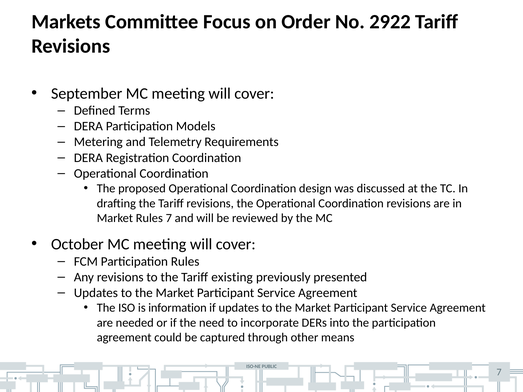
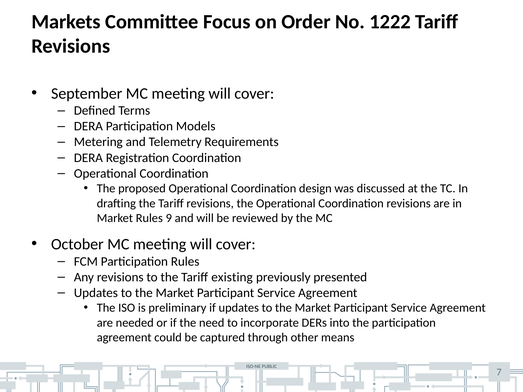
2922: 2922 -> 1222 (390, 22)
Rules 7: 7 -> 9 (169, 218)
information: information -> preliminary (177, 308)
